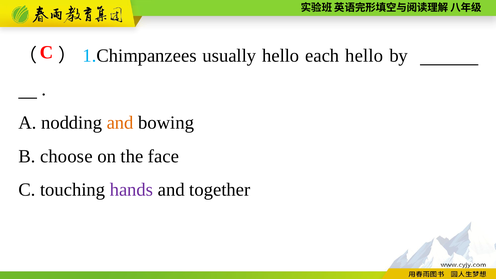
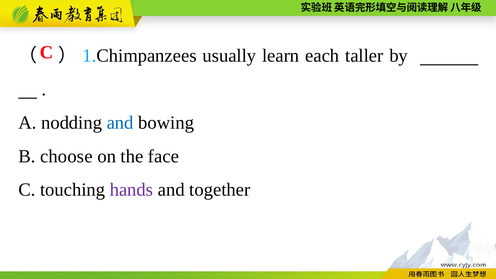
usually hello: hello -> learn (281, 56)
each hello: hello -> taller (364, 56)
and colour: orange -> blue (120, 123)
